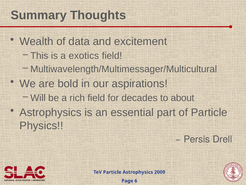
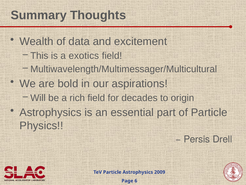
about: about -> origin (182, 98)
